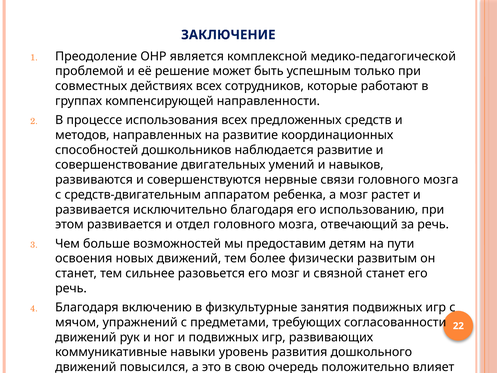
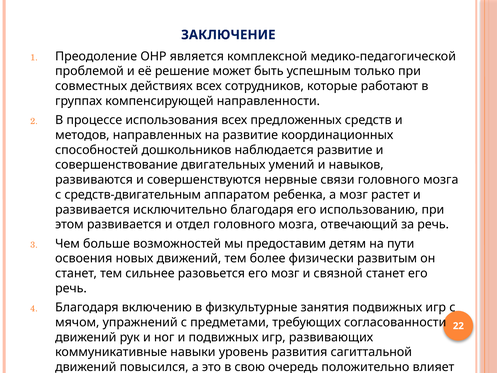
дошкольного: дошкольного -> сагиттальной (371, 352)
